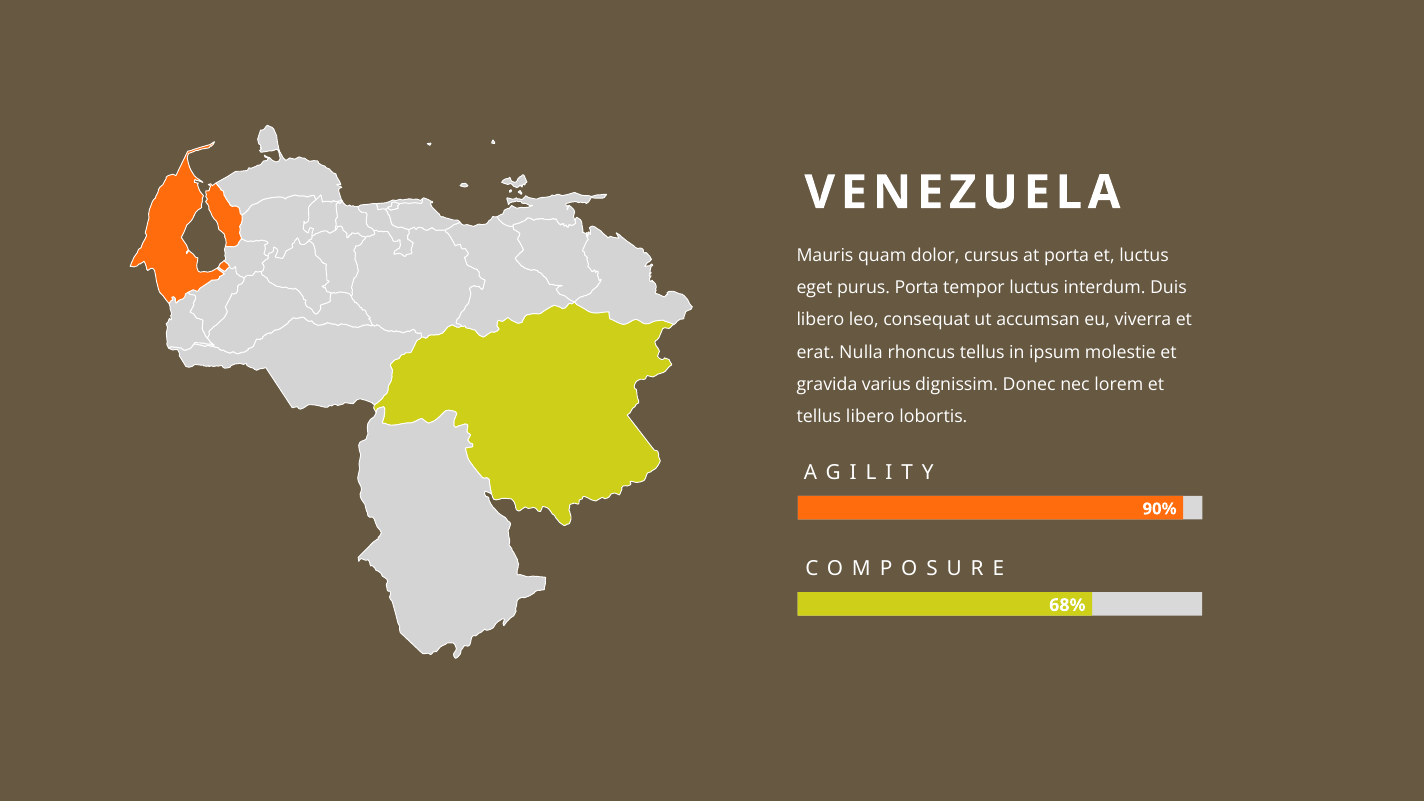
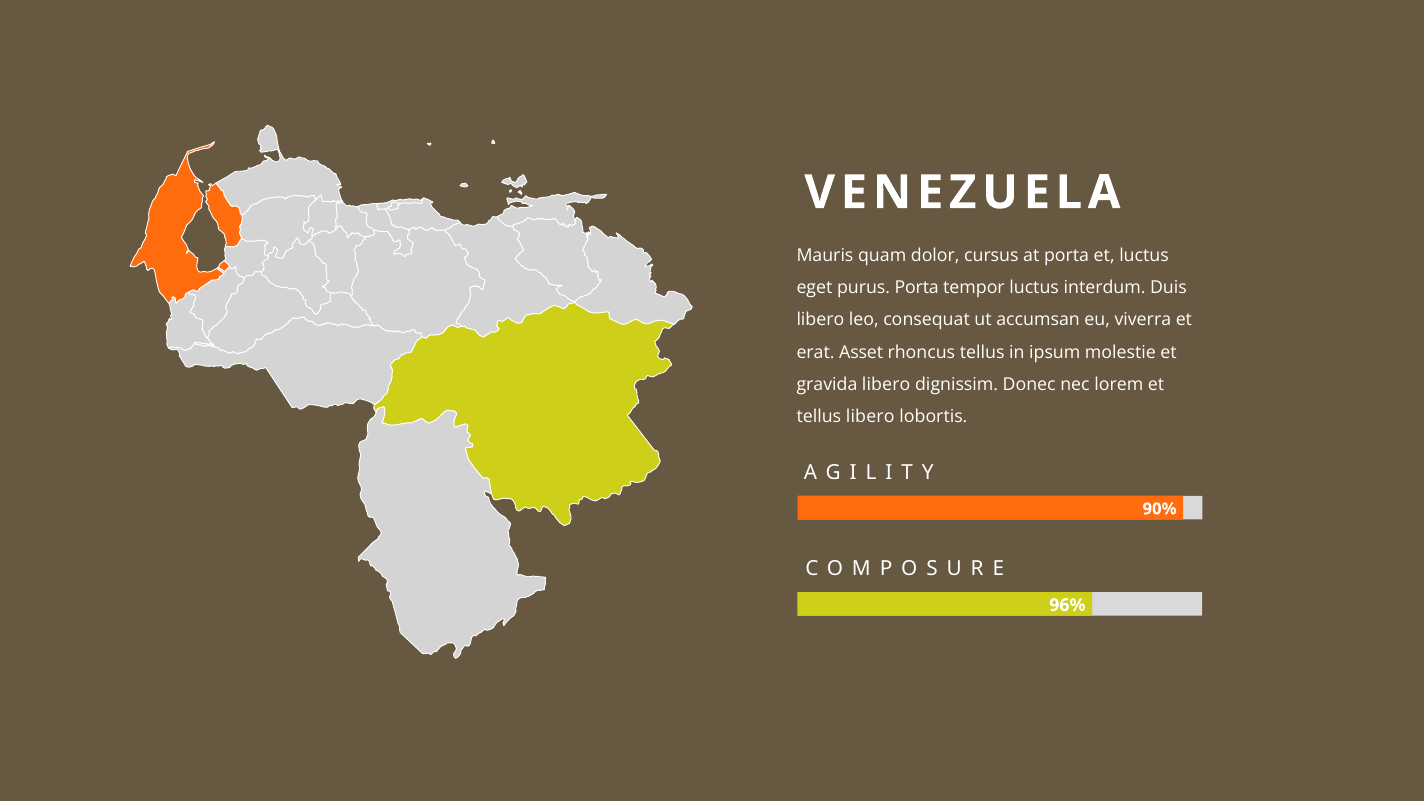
Nulla: Nulla -> Asset (861, 352)
gravida varius: varius -> libero (886, 384)
68%: 68% -> 96% (1067, 605)
